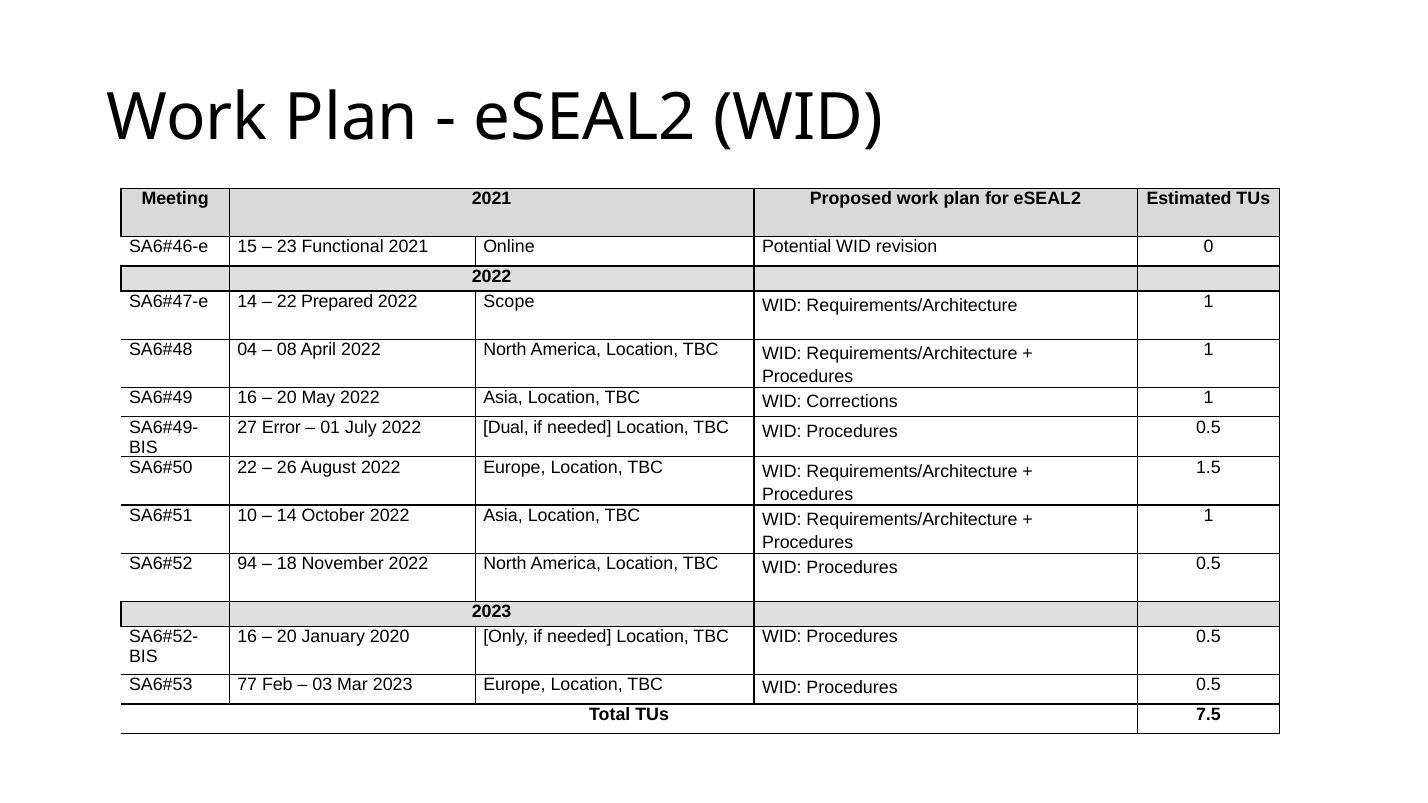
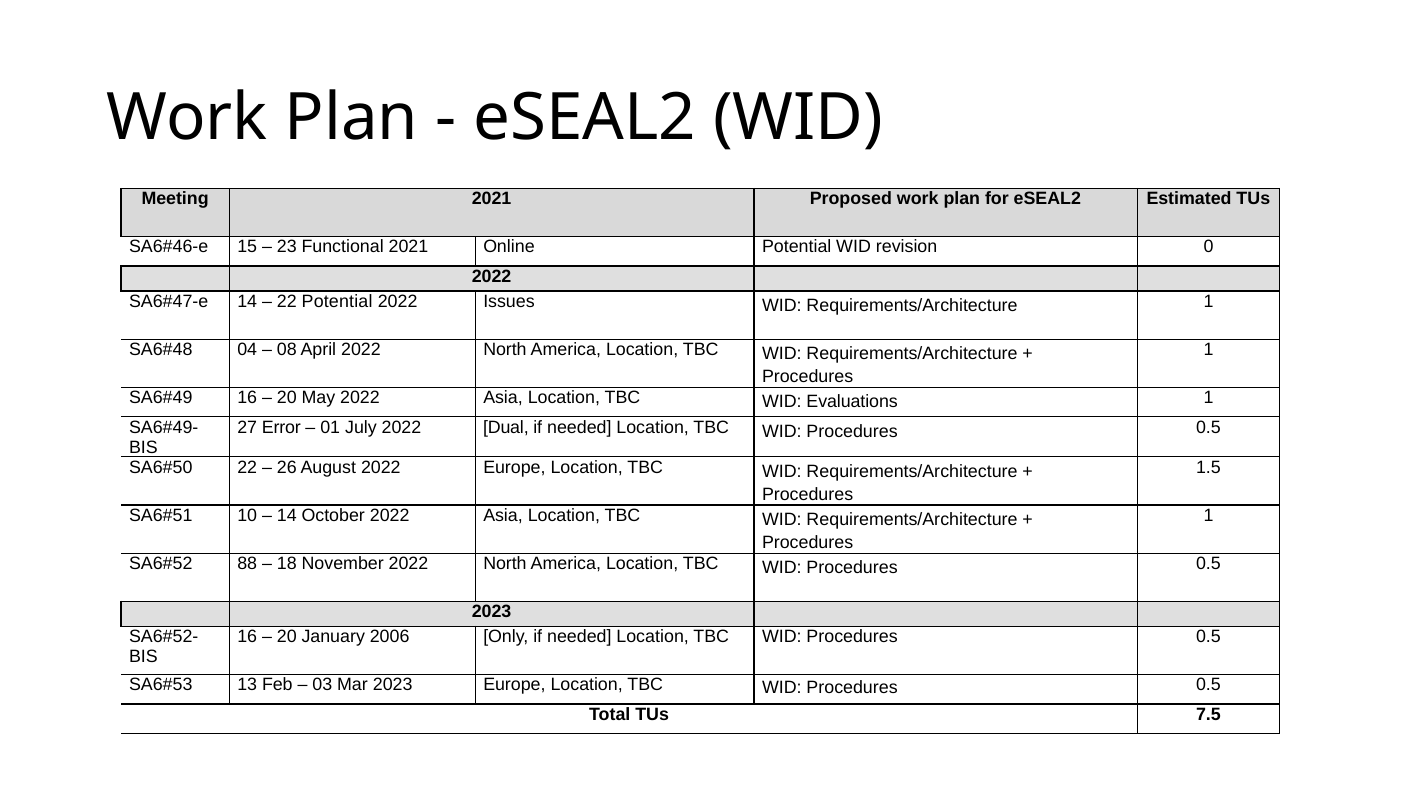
22 Prepared: Prepared -> Potential (337, 301)
Scope: Scope -> Issues (509, 301)
Corrections: Corrections -> Evaluations (852, 402)
94: 94 -> 88 (247, 564)
2020: 2020 -> 2006 (390, 637)
77: 77 -> 13 (247, 685)
